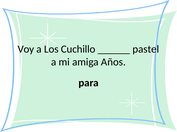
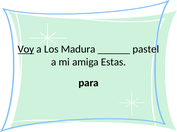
Voy underline: none -> present (26, 49)
Cuchillo: Cuchillo -> Madura (78, 49)
Años: Años -> Estas (113, 62)
